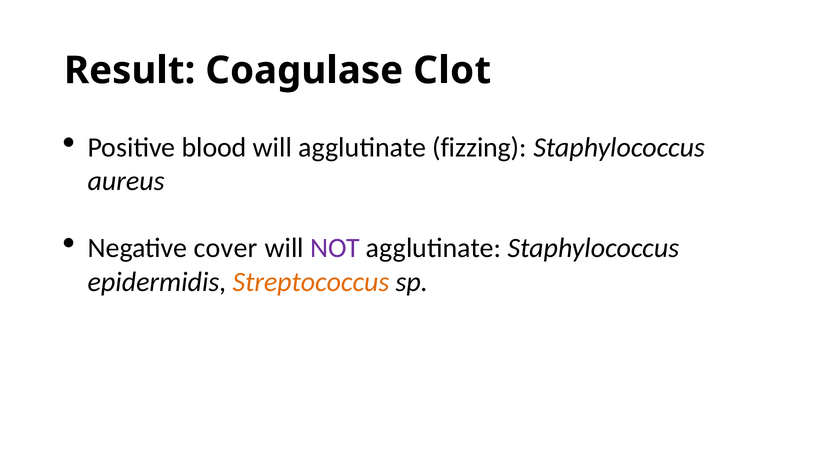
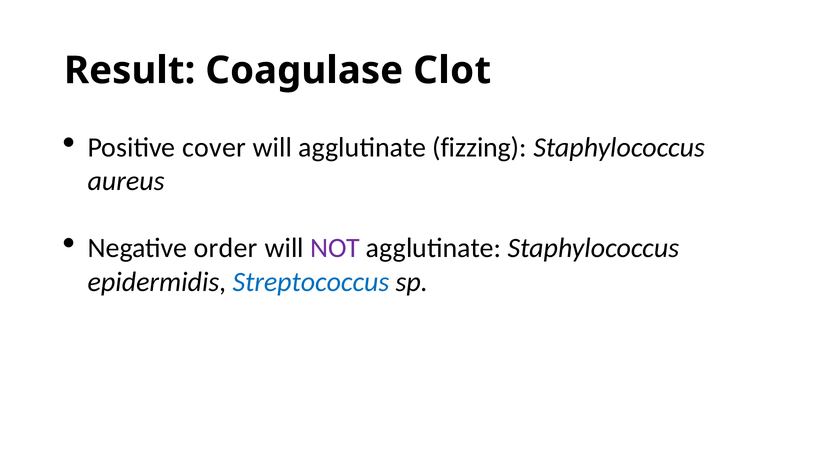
blood: blood -> cover (214, 148)
cover: cover -> order (226, 248)
Streptococcus colour: orange -> blue (311, 282)
